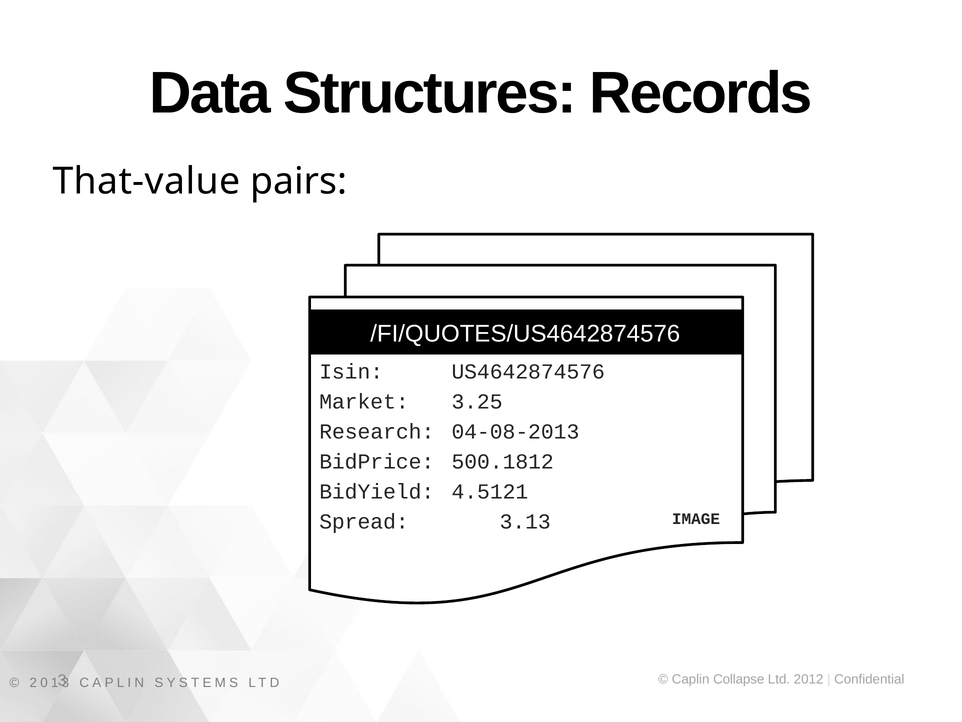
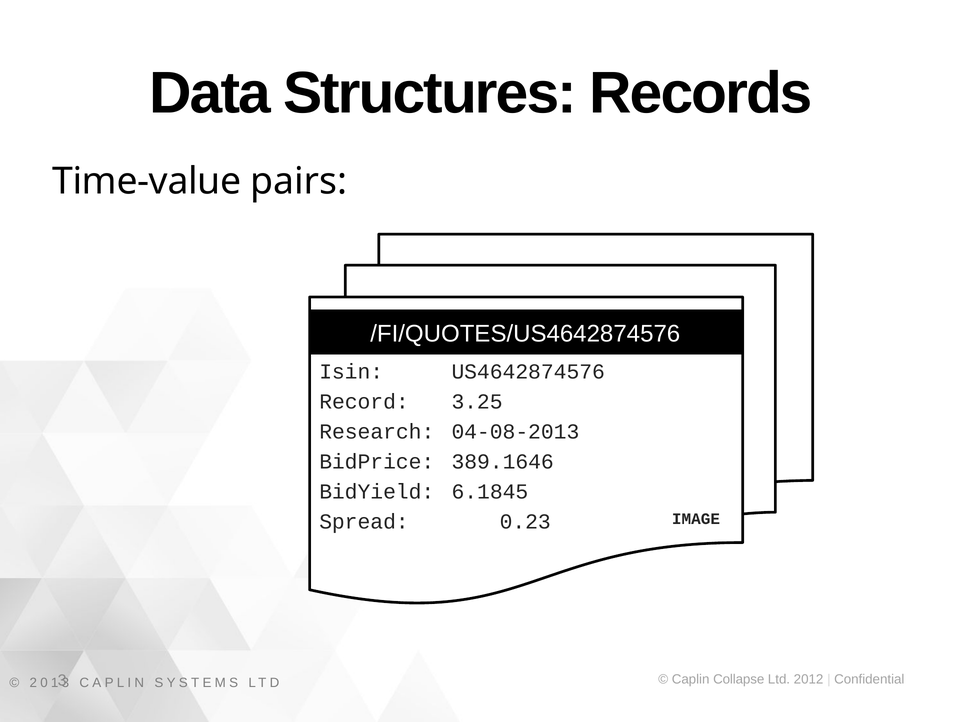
That-value: That-value -> Time-value (147, 181)
Market: Market -> Record (364, 402)
500.1812: 500.1812 -> 389.1646 (503, 461)
4.5121: 4.5121 -> 6.1845 (490, 491)
3.13: 3.13 -> 0.23 (525, 521)
